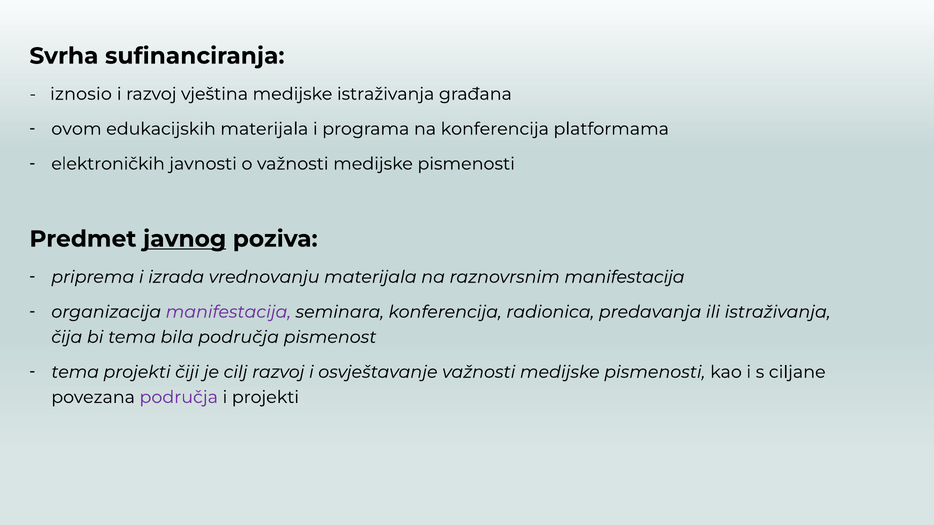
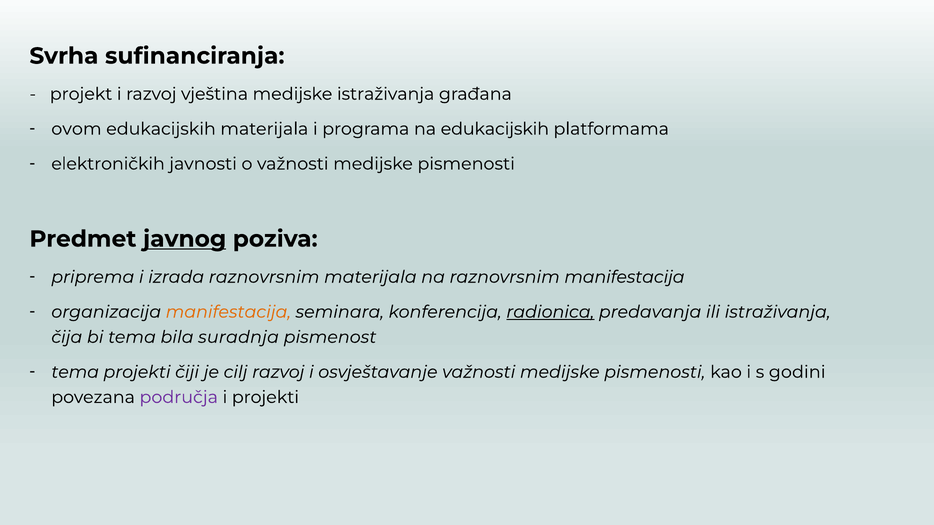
iznosio: iznosio -> projekt (81, 94)
na konferencija: konferencija -> edukacijskih (495, 129)
izrada vrednovanju: vrednovanju -> raznovrsnim (264, 277)
manifestacija colour: purple -> orange (228, 312)
radionica underline: none -> present (550, 312)
bila područja: područja -> suradnja (239, 337)
ciljane: ciljane -> godini (797, 372)
